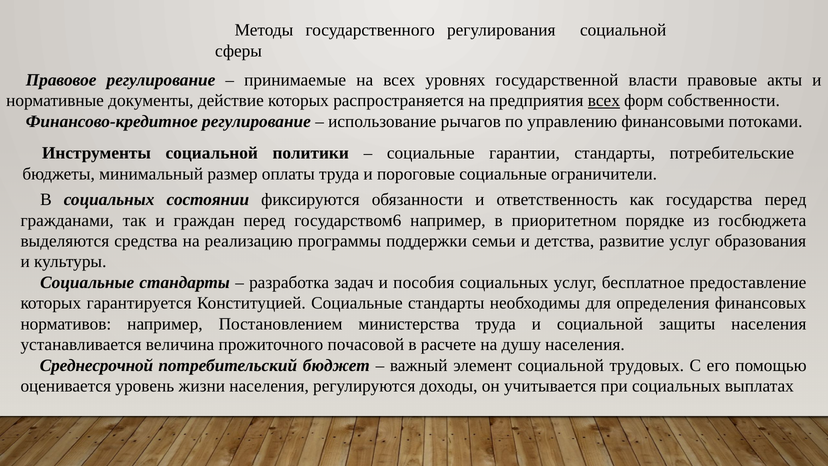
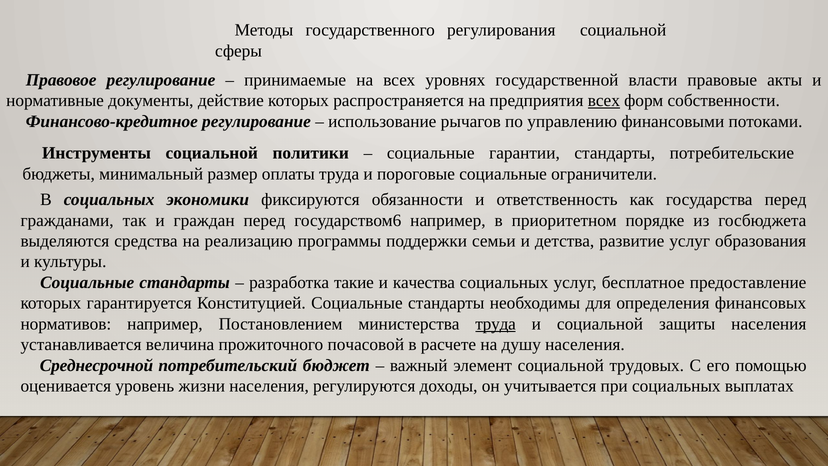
состоянии: состоянии -> экономики (208, 200)
задач: задач -> такие (354, 282)
пособия: пособия -> качества (424, 282)
труда underline: none -> present (496, 324)
